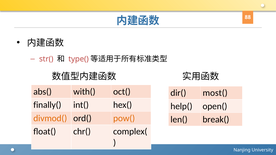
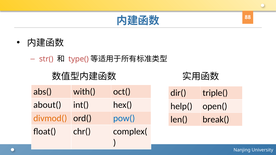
most(: most( -> triple( (215, 93)
finally(: finally( -> about( (47, 105)
pow( colour: orange -> blue (124, 118)
